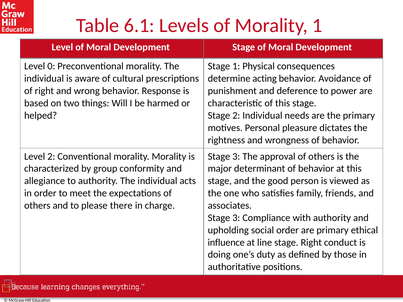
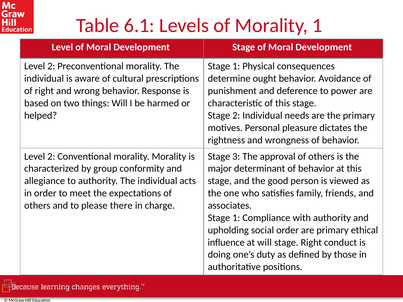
0: 0 -> 2 (51, 66)
acting: acting -> ought (265, 79)
3: 3 -> 1 (236, 218)
at line: line -> will (265, 243)
